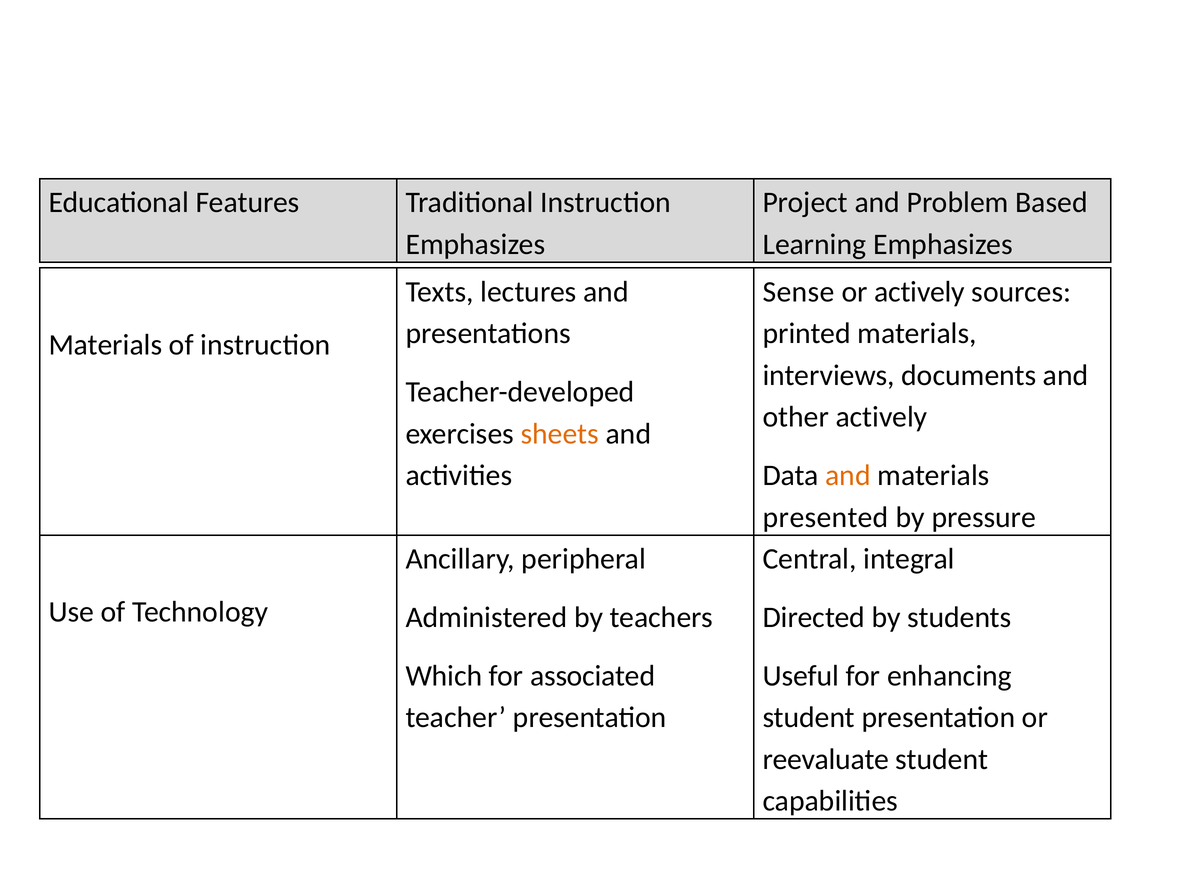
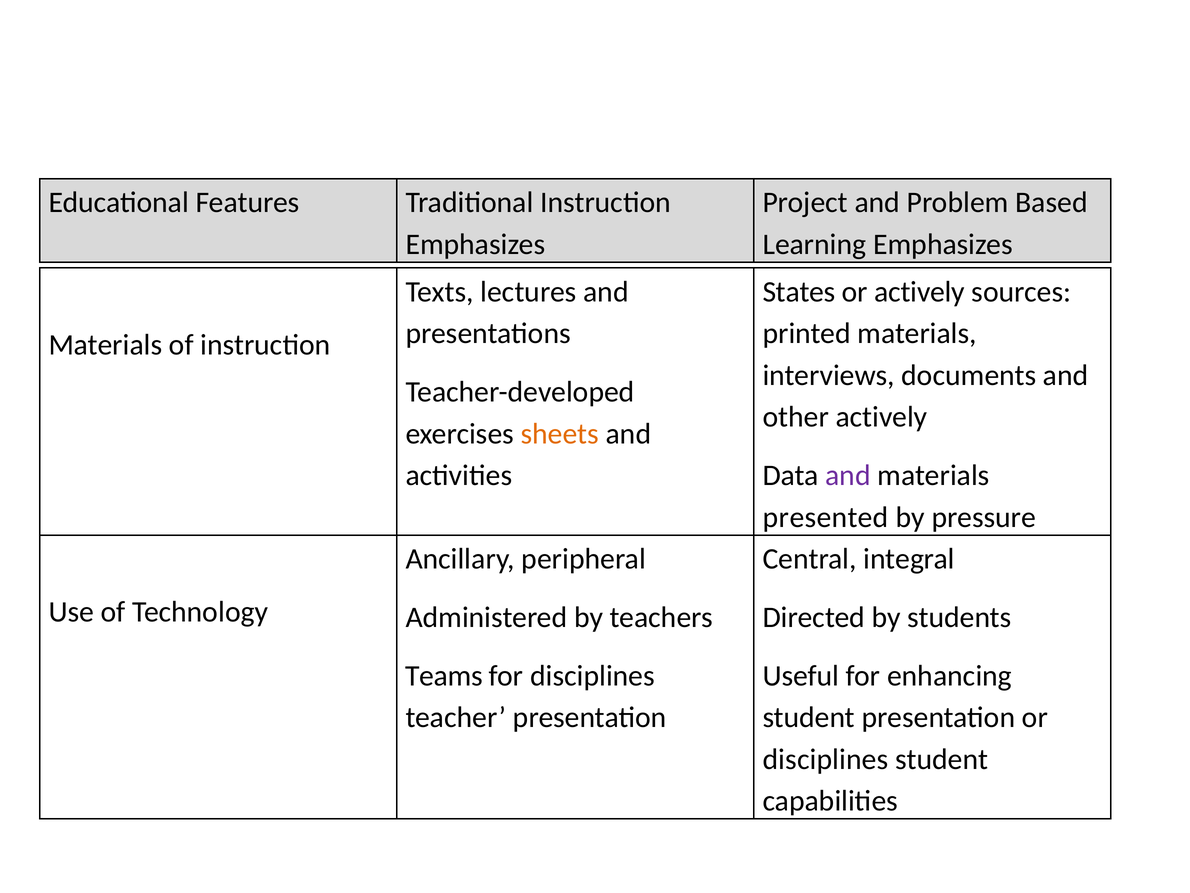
Sense: Sense -> States (799, 292)
and colour: orange -> purple (848, 475)
Which: Which -> Teams (444, 675)
for associated: associated -> disciplines (593, 675)
reevaluate: reevaluate -> disciplines (826, 759)
